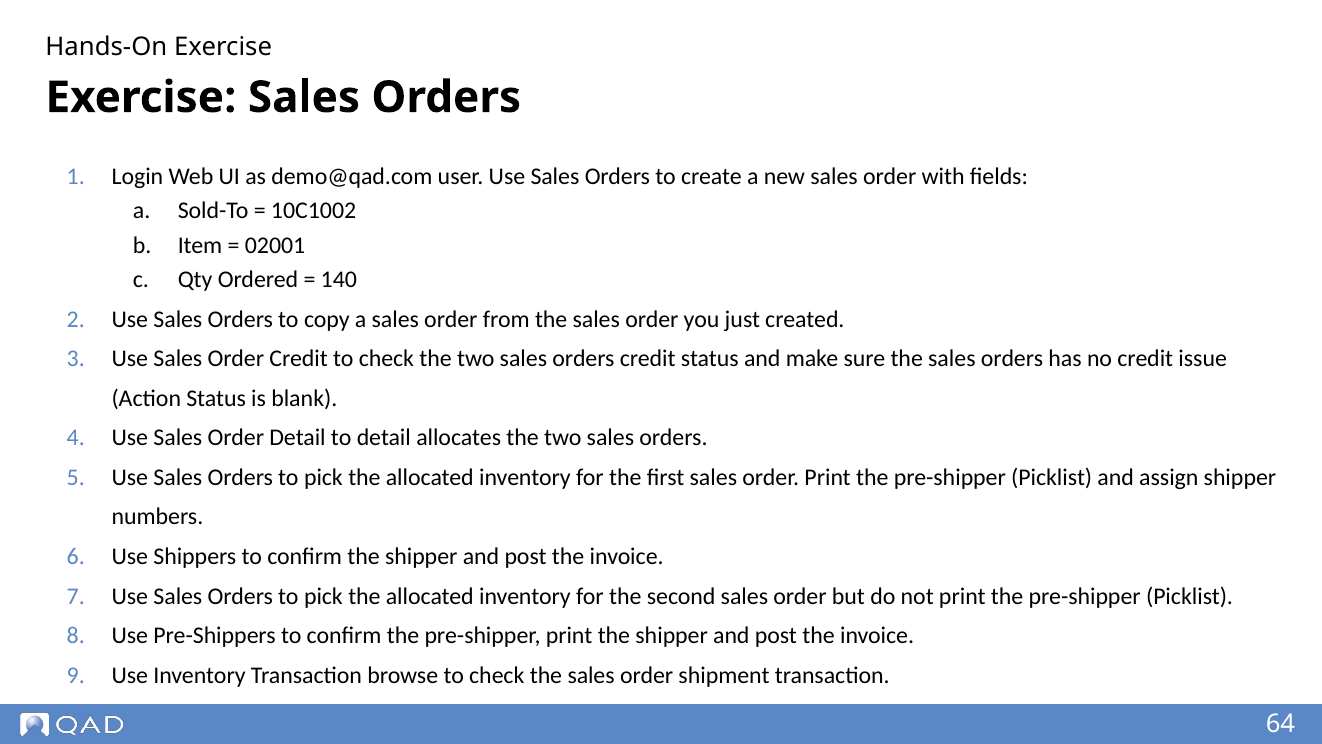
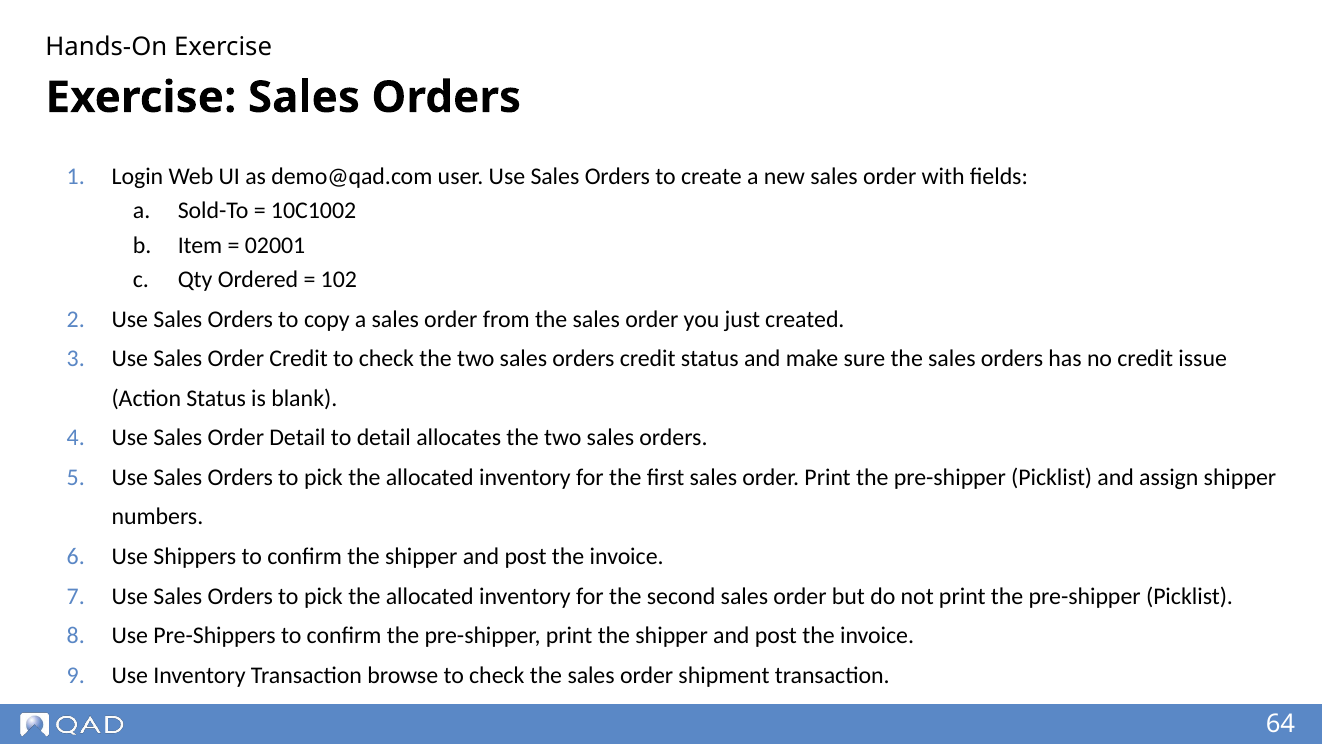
140: 140 -> 102 (339, 279)
